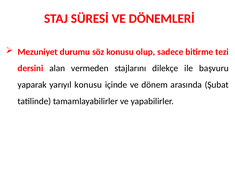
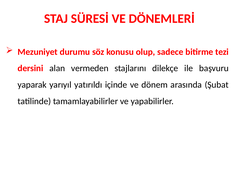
yarıyıl konusu: konusu -> yatırıldı (88, 85)
